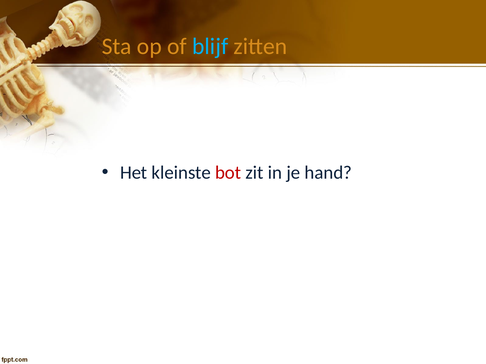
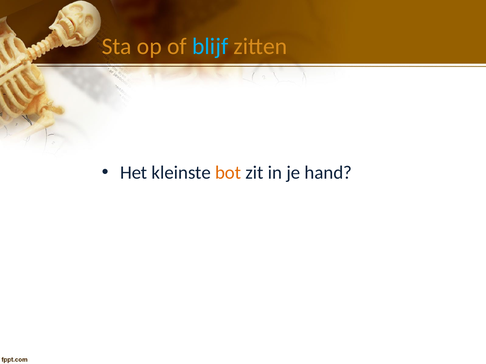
bot colour: red -> orange (228, 173)
